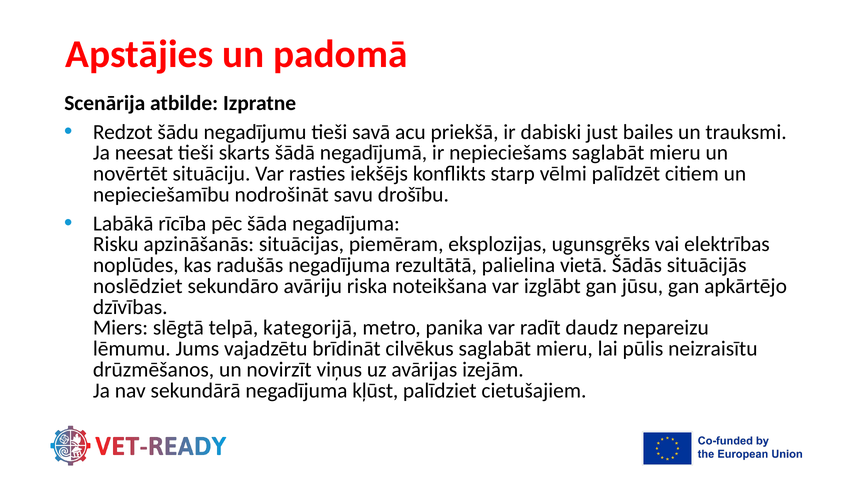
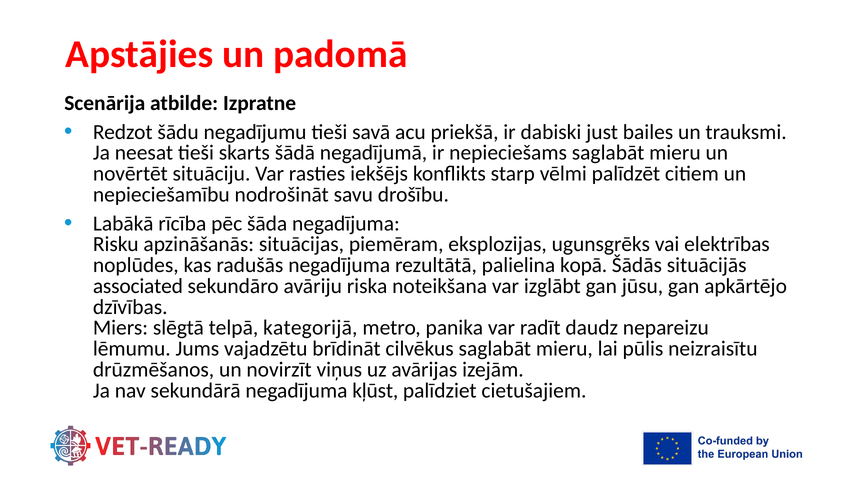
vietā: vietā -> kopā (584, 265)
noslēdziet: noslēdziet -> associated (138, 286)
